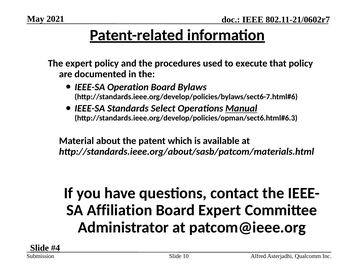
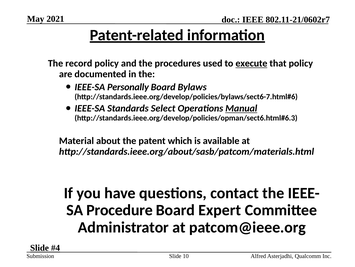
The expert: expert -> record (79, 63)
execute underline: none -> present (251, 63)
Operation: Operation -> Personally (128, 87)
Affiliation: Affiliation -> Procedure (120, 210)
